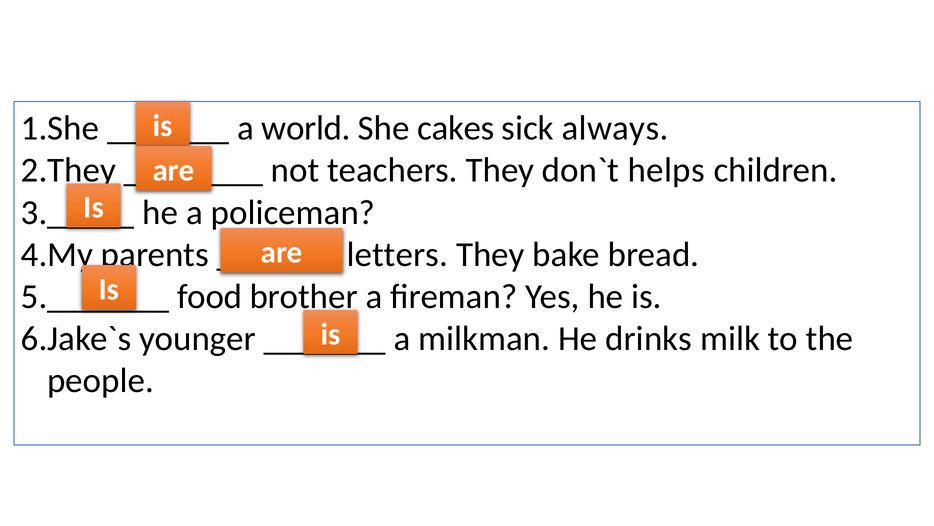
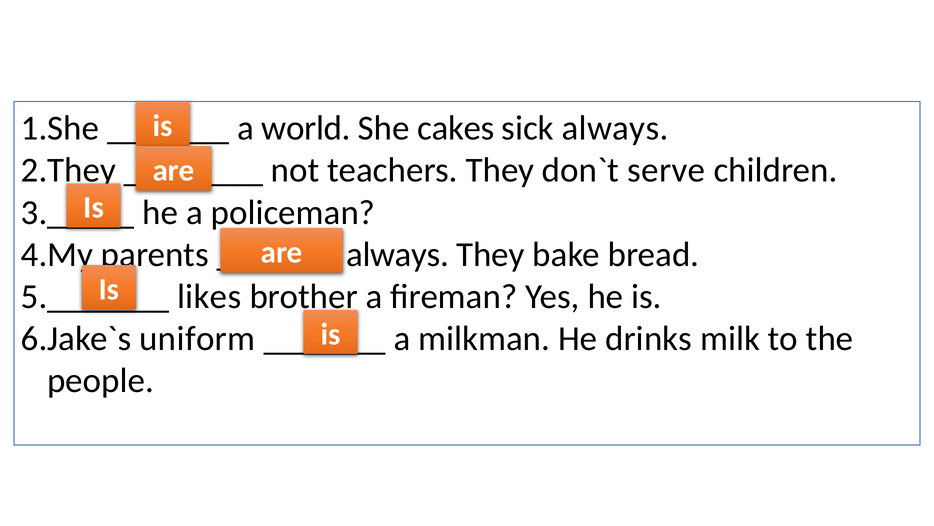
helps: helps -> serve (666, 170)
letters: letters -> always (398, 254)
food: food -> likes (209, 296)
younger: younger -> uniform (197, 338)
